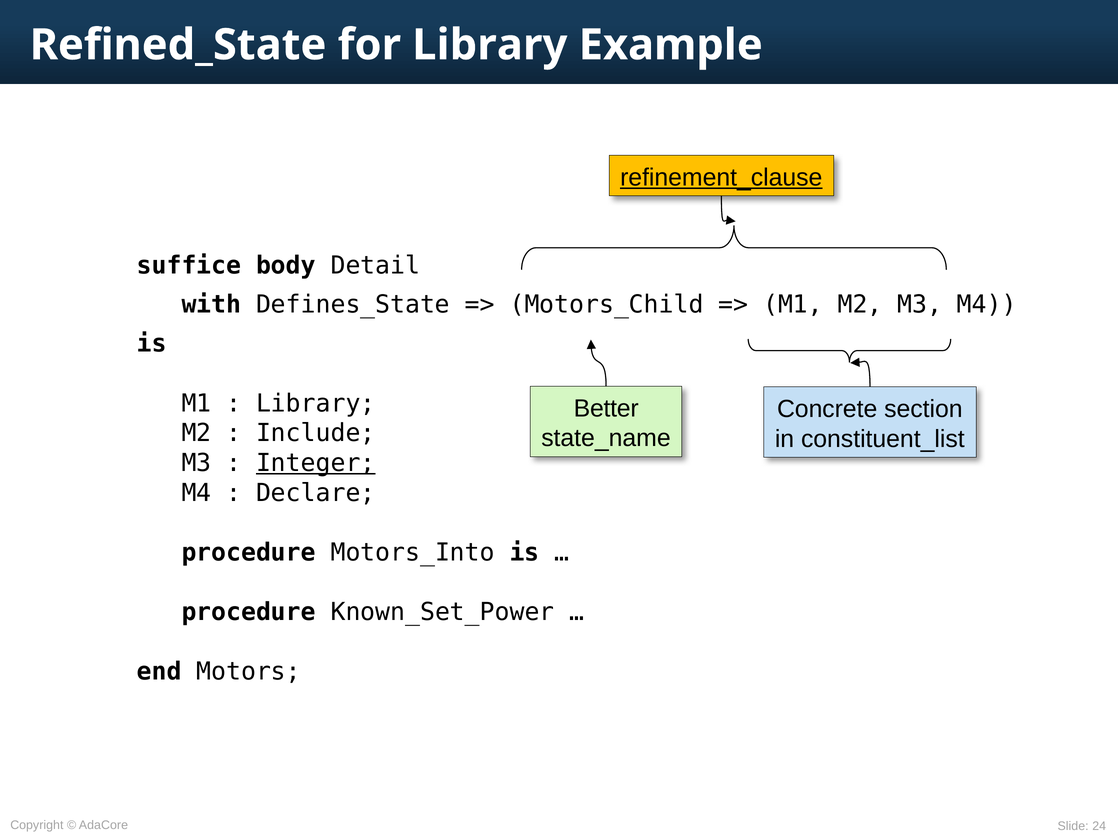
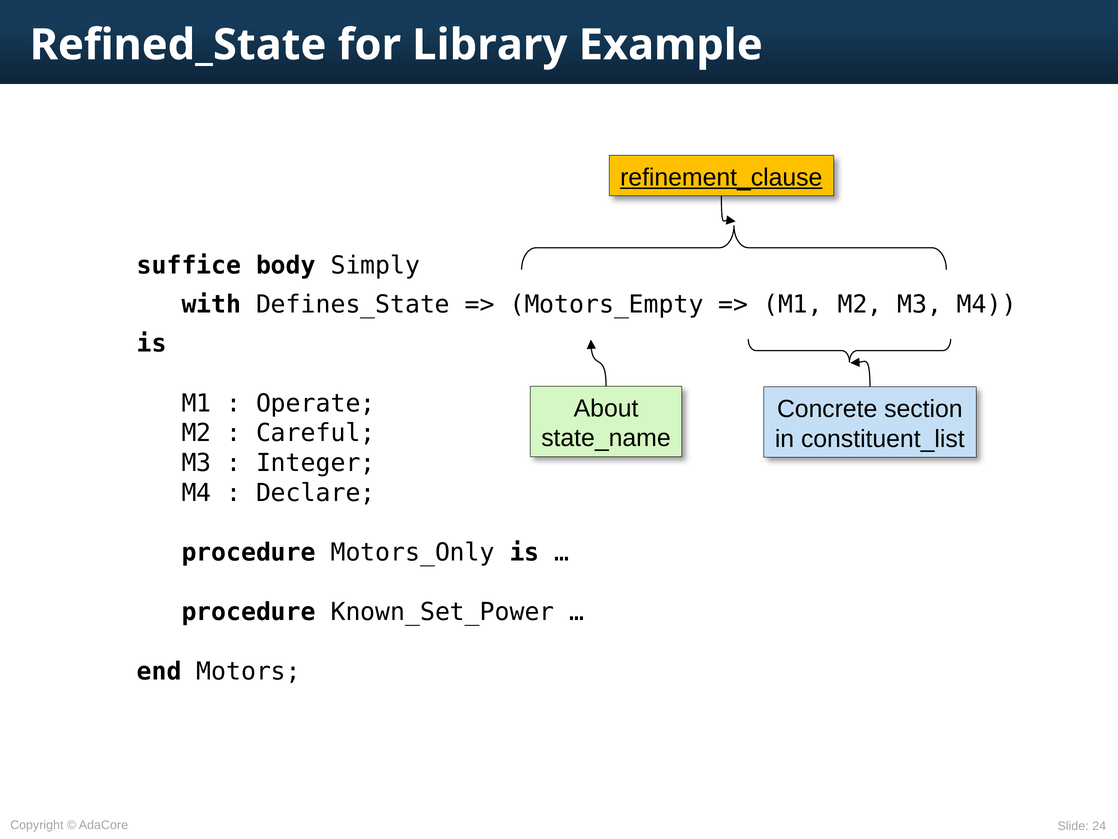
Detail: Detail -> Simply (375, 265)
Motors_Child: Motors_Child -> Motors_Empty (607, 304)
Library: Library -> Operate (316, 403)
Better: Better -> About (606, 408)
Include: Include -> Careful (316, 433)
Integer underline: present -> none (316, 463)
Motors_Into: Motors_Into -> Motors_Only (413, 552)
